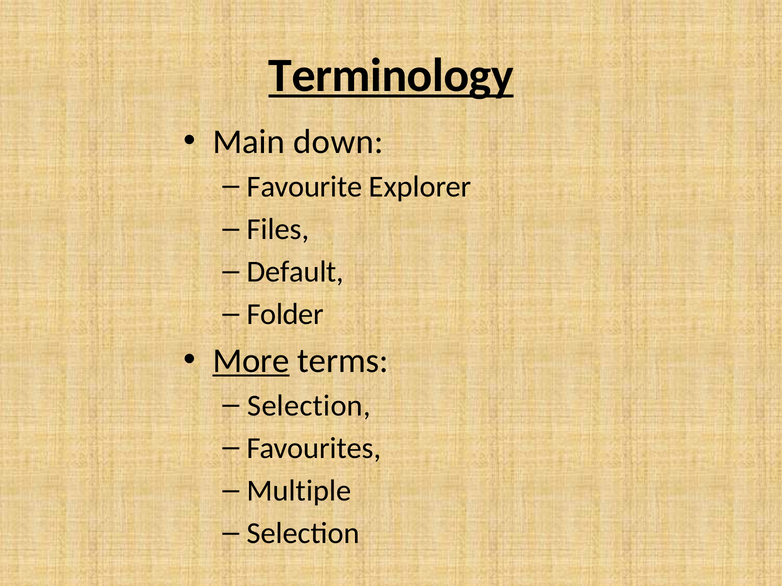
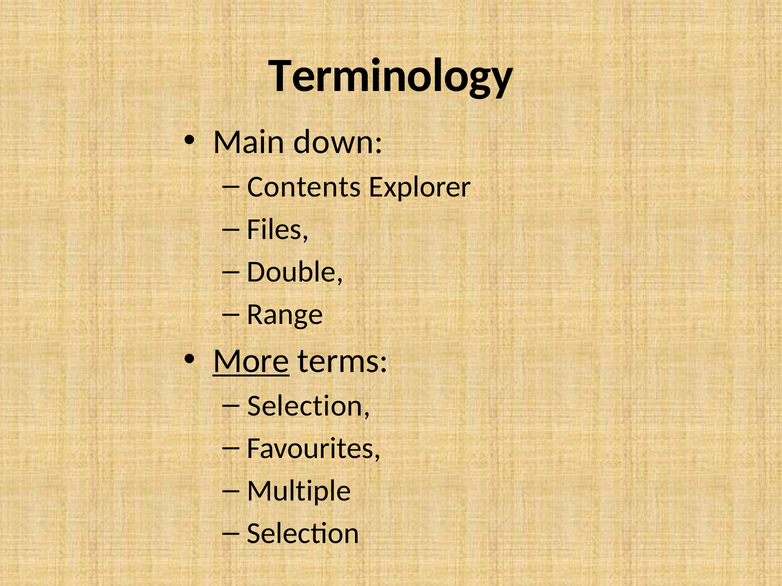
Terminology underline: present -> none (391, 76)
Favourite: Favourite -> Contents (304, 187)
Default: Default -> Double (295, 272)
Folder: Folder -> Range (285, 315)
